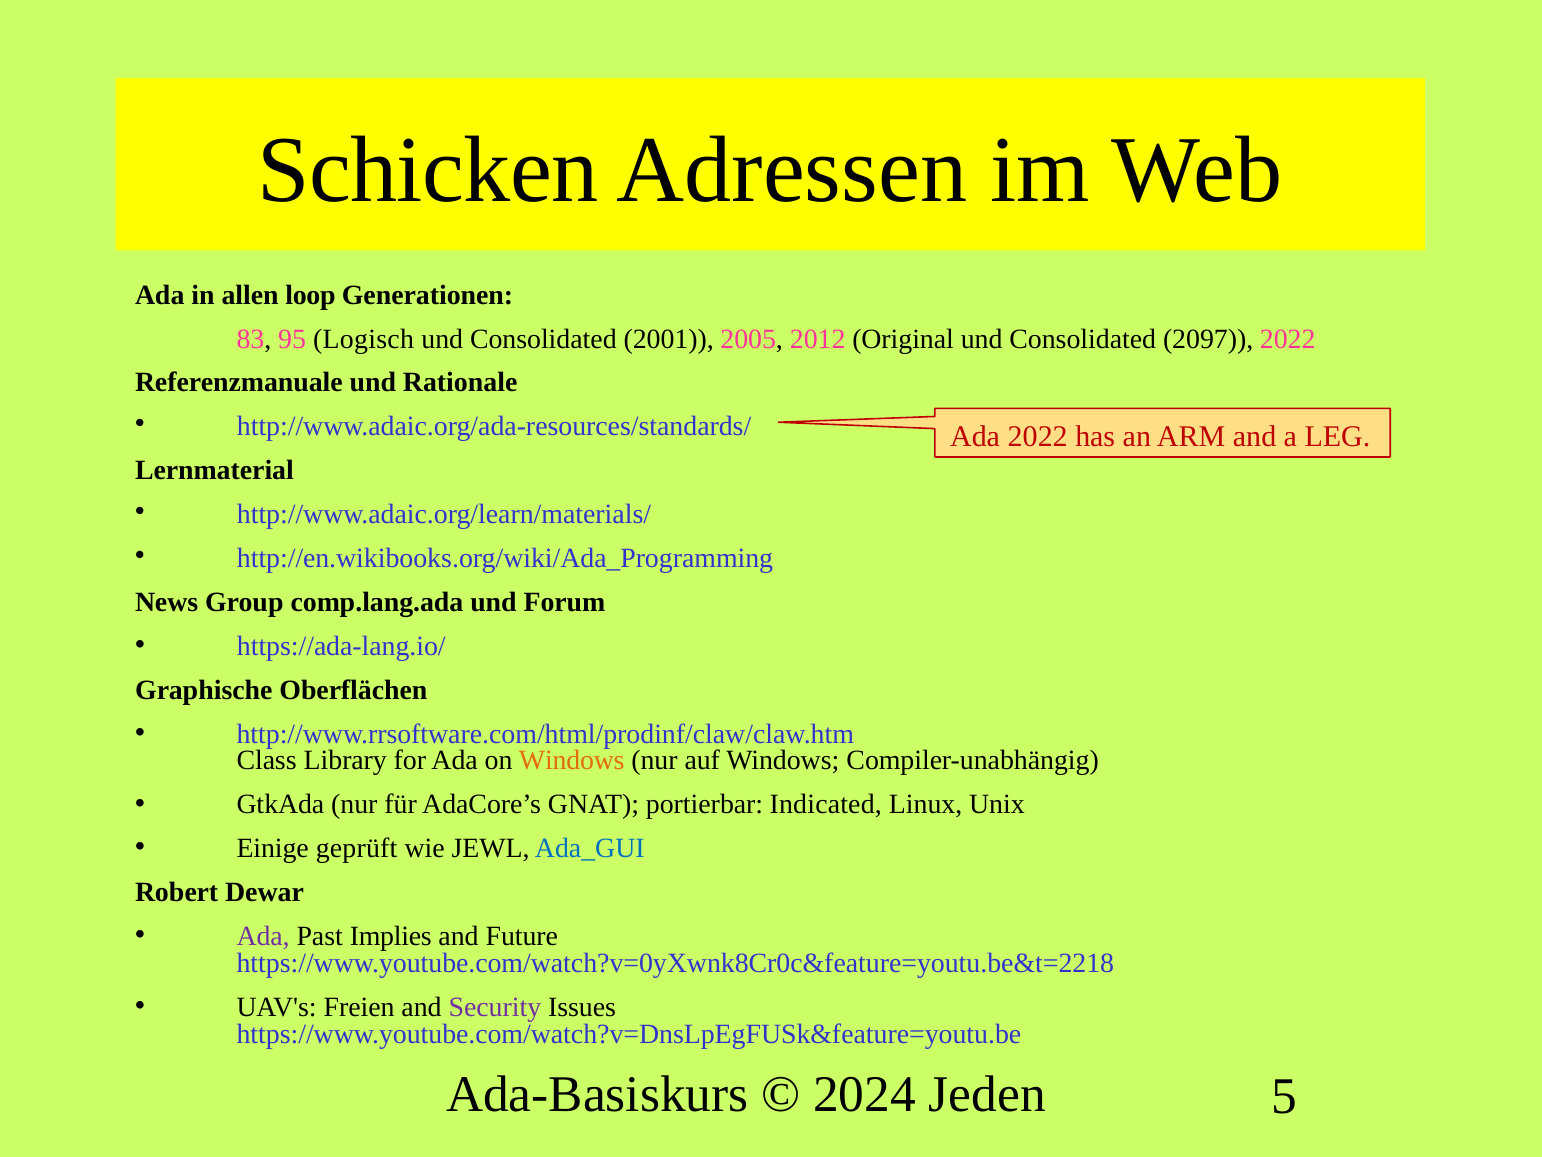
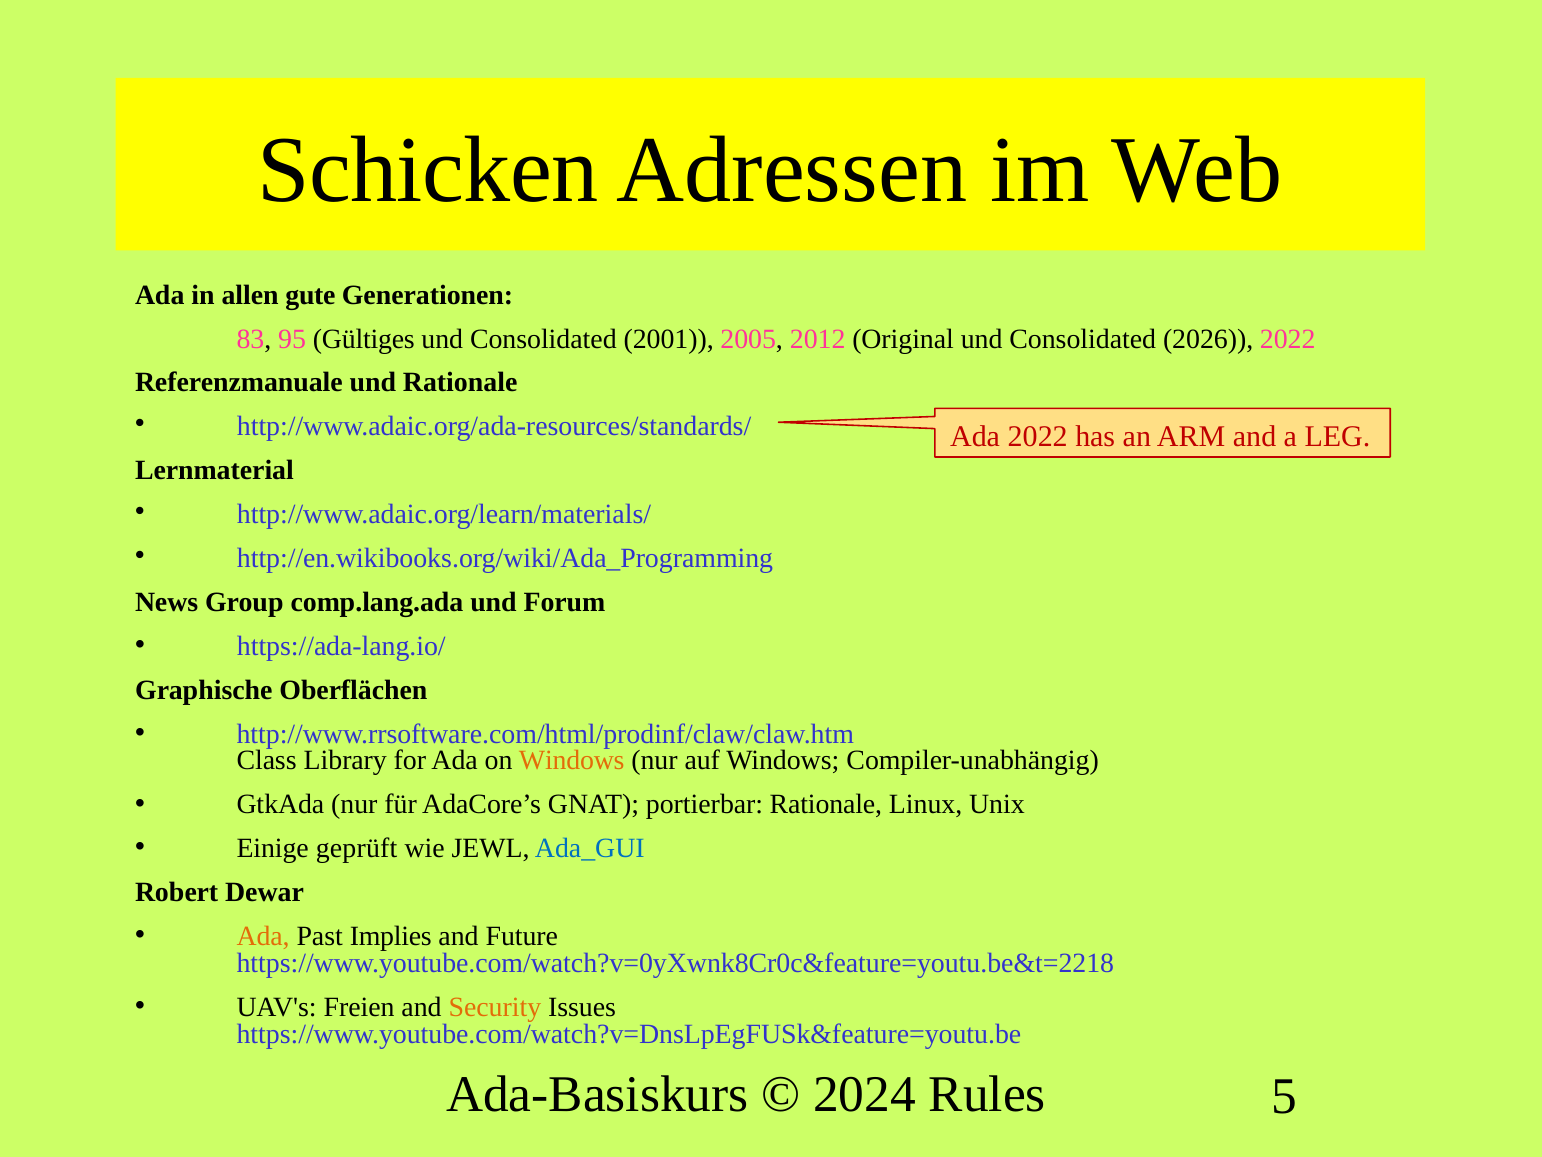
loop: loop -> gute (310, 295)
Logisch: Logisch -> Gültiges (364, 339)
2097: 2097 -> 2026 (1208, 339)
portierbar Indicated: Indicated -> Rationale (826, 804)
Ada colour: purple -> orange (263, 936)
Security colour: purple -> orange (495, 1007)
Jeden: Jeden -> Rules (987, 1094)
